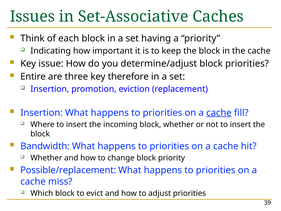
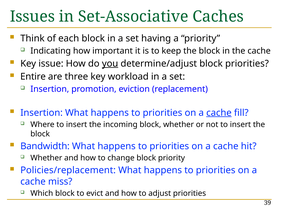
you underline: none -> present (110, 63)
therefore: therefore -> workload (128, 77)
Possible/replacement: Possible/replacement -> Policies/replacement (68, 170)
